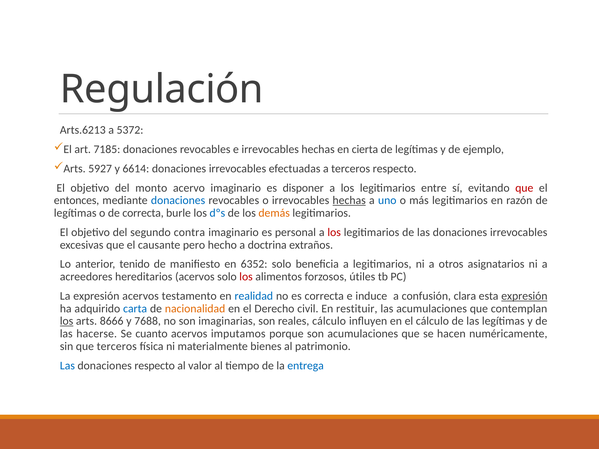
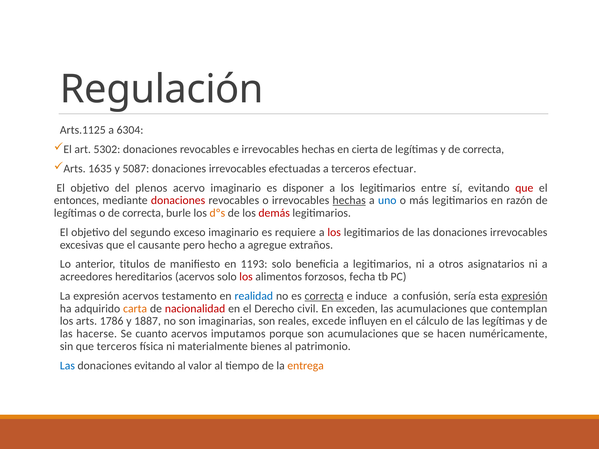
Arts.6213: Arts.6213 -> Arts.1125 (83, 130)
5372: 5372 -> 6304 (130, 130)
7185: 7185 -> 5302 (107, 149)
y de ejemplo: ejemplo -> correcta (483, 149)
5927: 5927 -> 1635 (100, 169)
6614: 6614 -> 5087 (136, 169)
terceros respecto: respecto -> efectuar (395, 169)
monto: monto -> plenos (151, 188)
donaciones colour: blue -> red (178, 201)
dºs colour: blue -> orange (217, 213)
demás colour: orange -> red (274, 213)
contra: contra -> exceso (190, 232)
personal: personal -> requiere (295, 232)
doctrina: doctrina -> agregue (267, 245)
tenido: tenido -> titulos (135, 264)
6352: 6352 -> 1193 (254, 264)
útiles: útiles -> fecha (362, 277)
correcta underline: none -> present (324, 296)
clara: clara -> sería (465, 296)
carta colour: blue -> orange (135, 309)
nacionalidad colour: orange -> red (195, 309)
restituir: restituir -> exceden (357, 309)
los underline: present -> none (67, 321)
8666: 8666 -> 1786 (112, 321)
7688: 7688 -> 1887 (148, 321)
reales cálculo: cálculo -> excede (329, 321)
donaciones respecto: respecto -> evitando (155, 366)
entrega colour: blue -> orange (306, 366)
